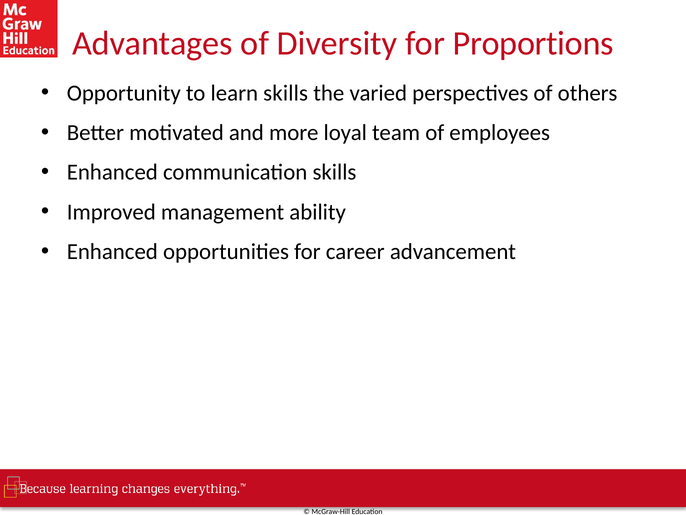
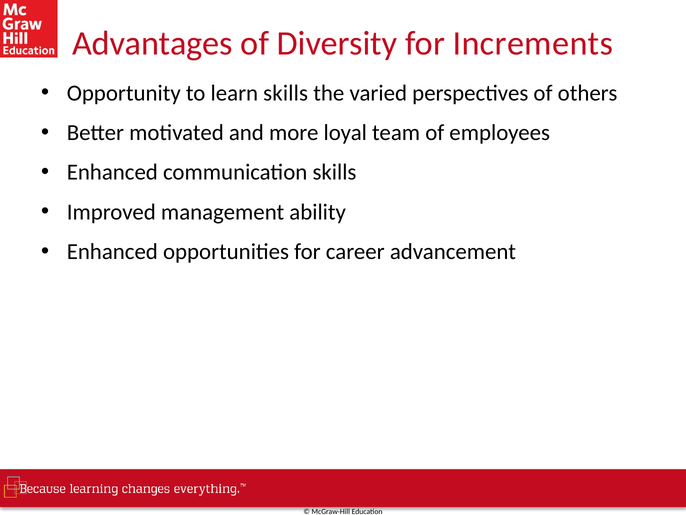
Proportions: Proportions -> Increments (533, 44)
